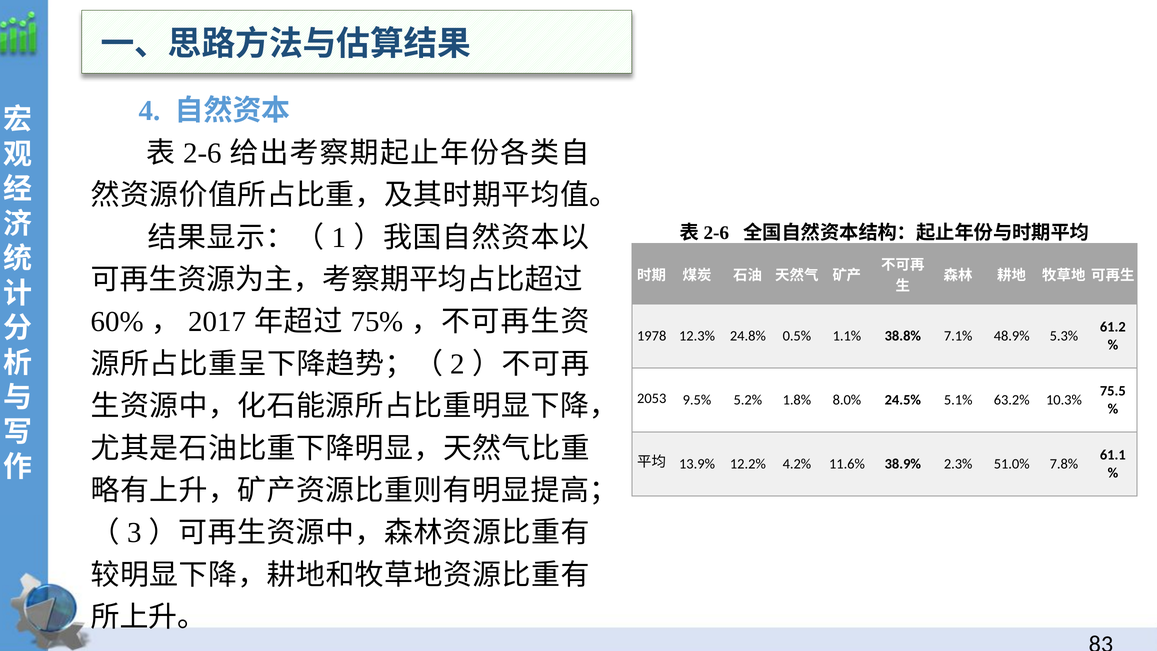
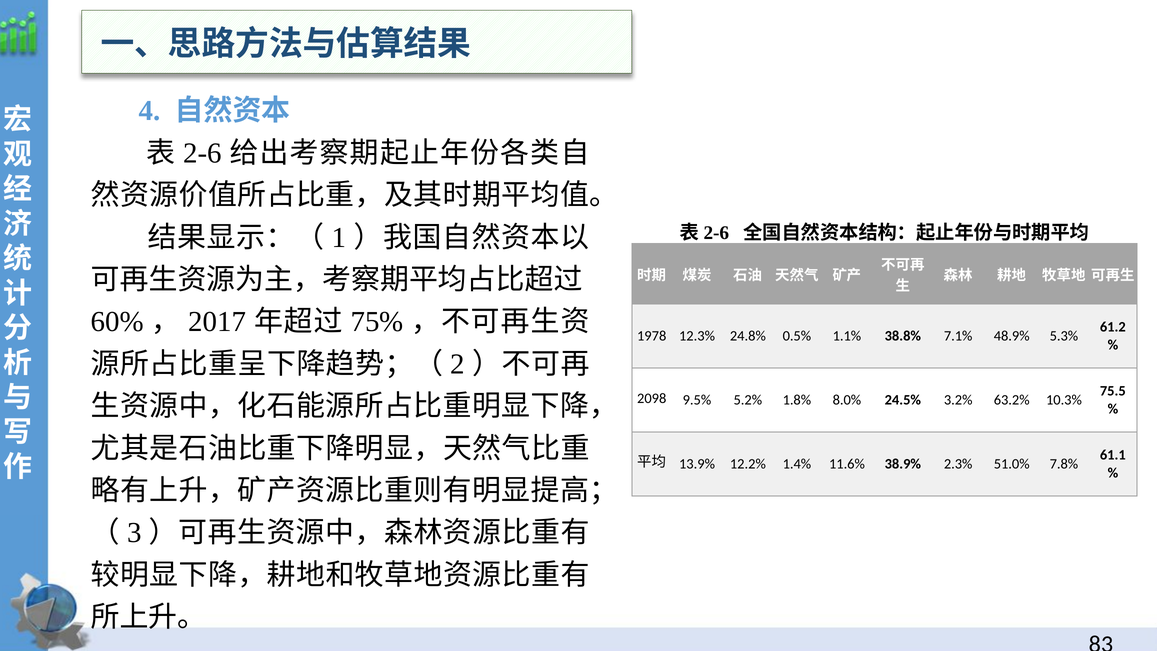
2053: 2053 -> 2098 (652, 398)
5.1%: 5.1% -> 3.2% (958, 400)
4.2%: 4.2% -> 1.4% (797, 464)
